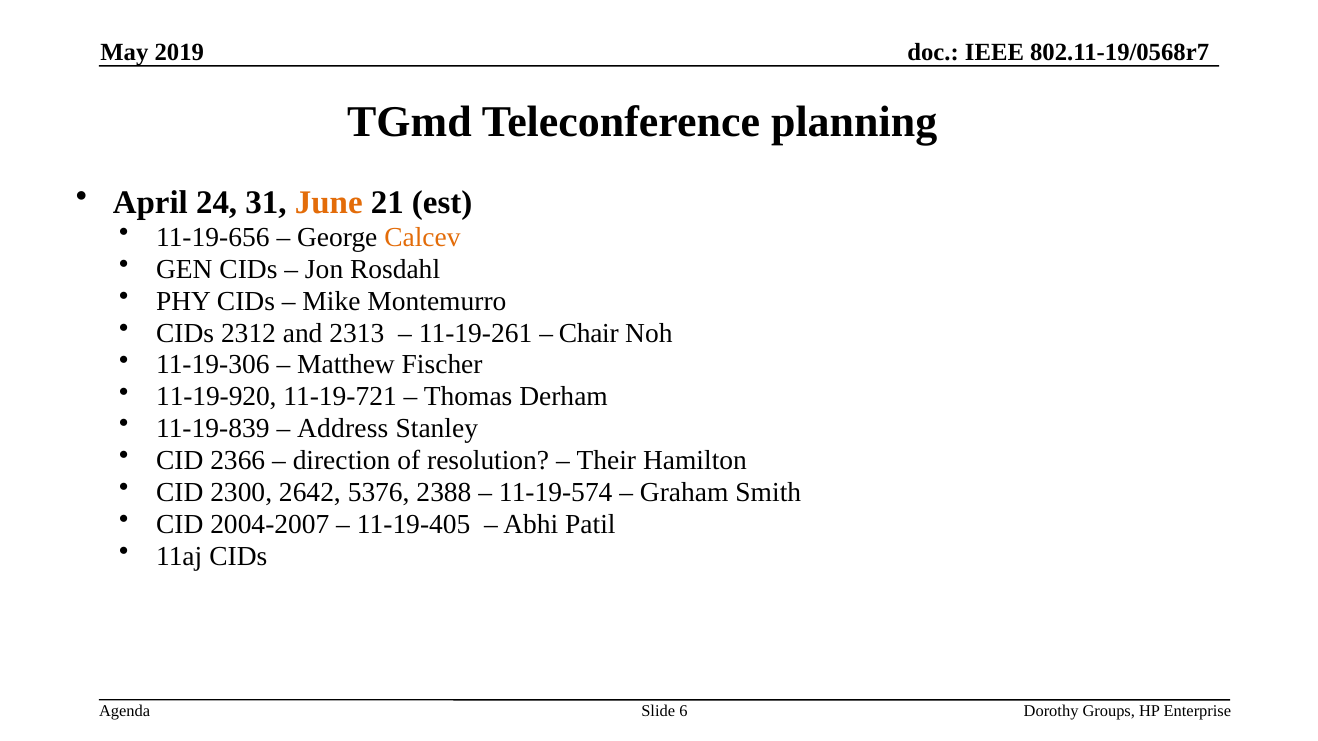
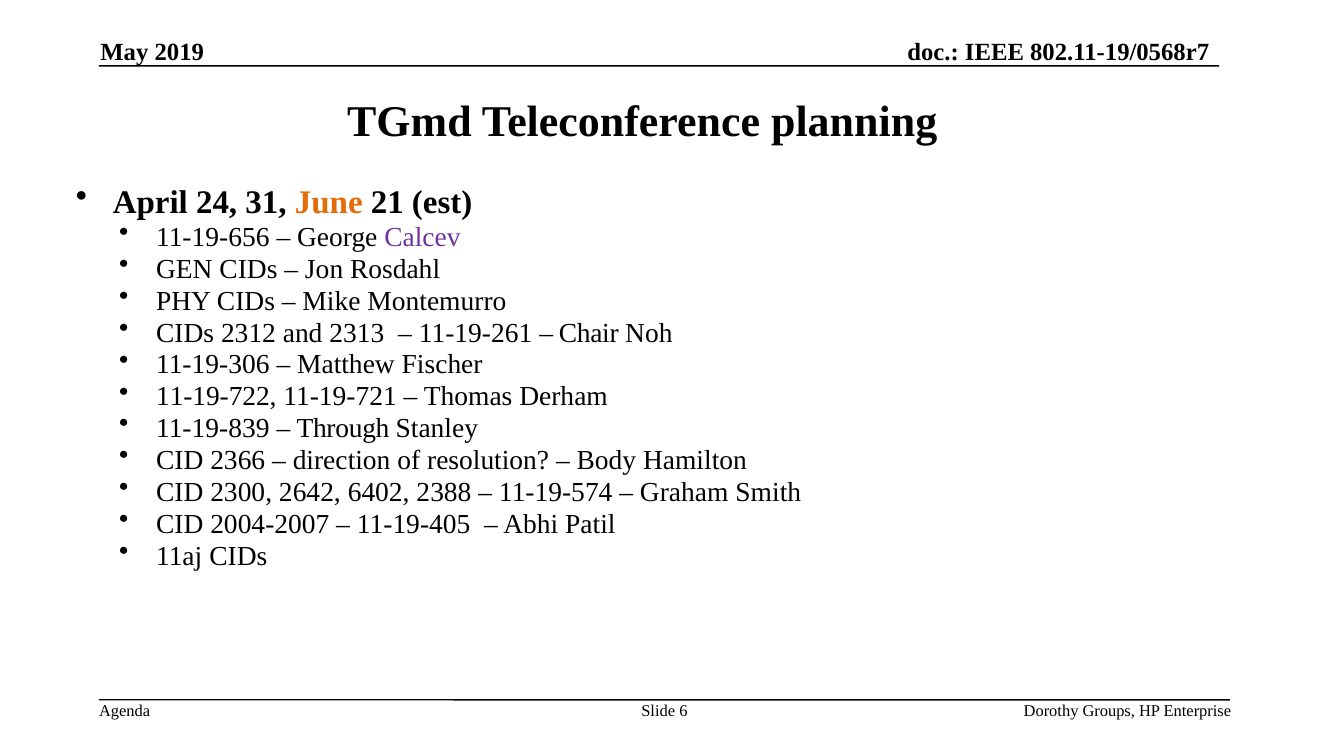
Calcev colour: orange -> purple (422, 238)
11-19-920: 11-19-920 -> 11-19-722 (216, 397)
Address: Address -> Through (343, 429)
Their: Their -> Body (606, 461)
5376: 5376 -> 6402 (379, 492)
